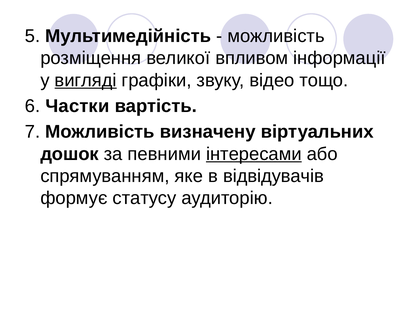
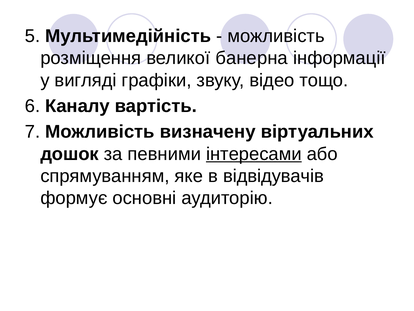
впливом: впливом -> банерна (252, 58)
вигляді underline: present -> none (86, 80)
Частки: Частки -> Каналу (78, 106)
статусу: статусу -> основні (144, 198)
